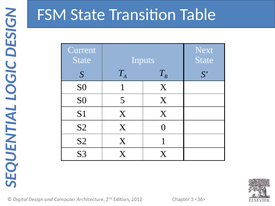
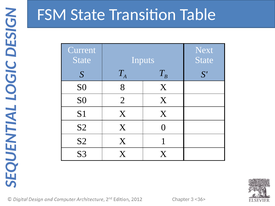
S0 1: 1 -> 8 (123, 87)
5: 5 -> 2 (123, 100)
